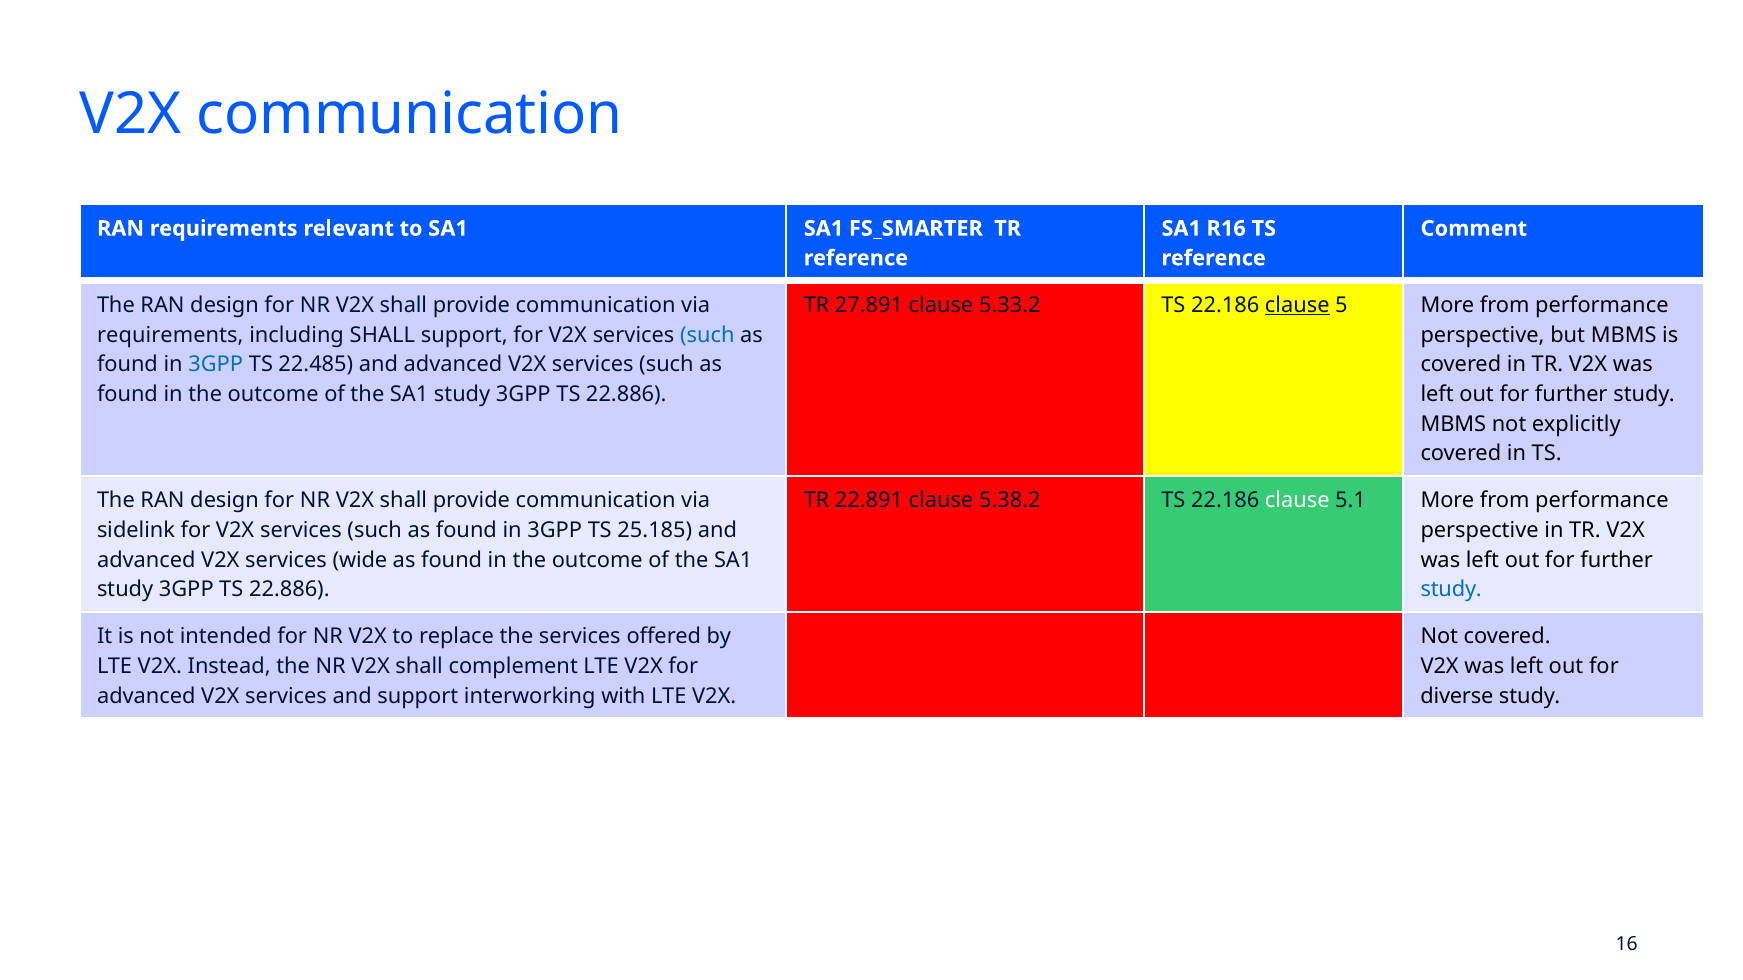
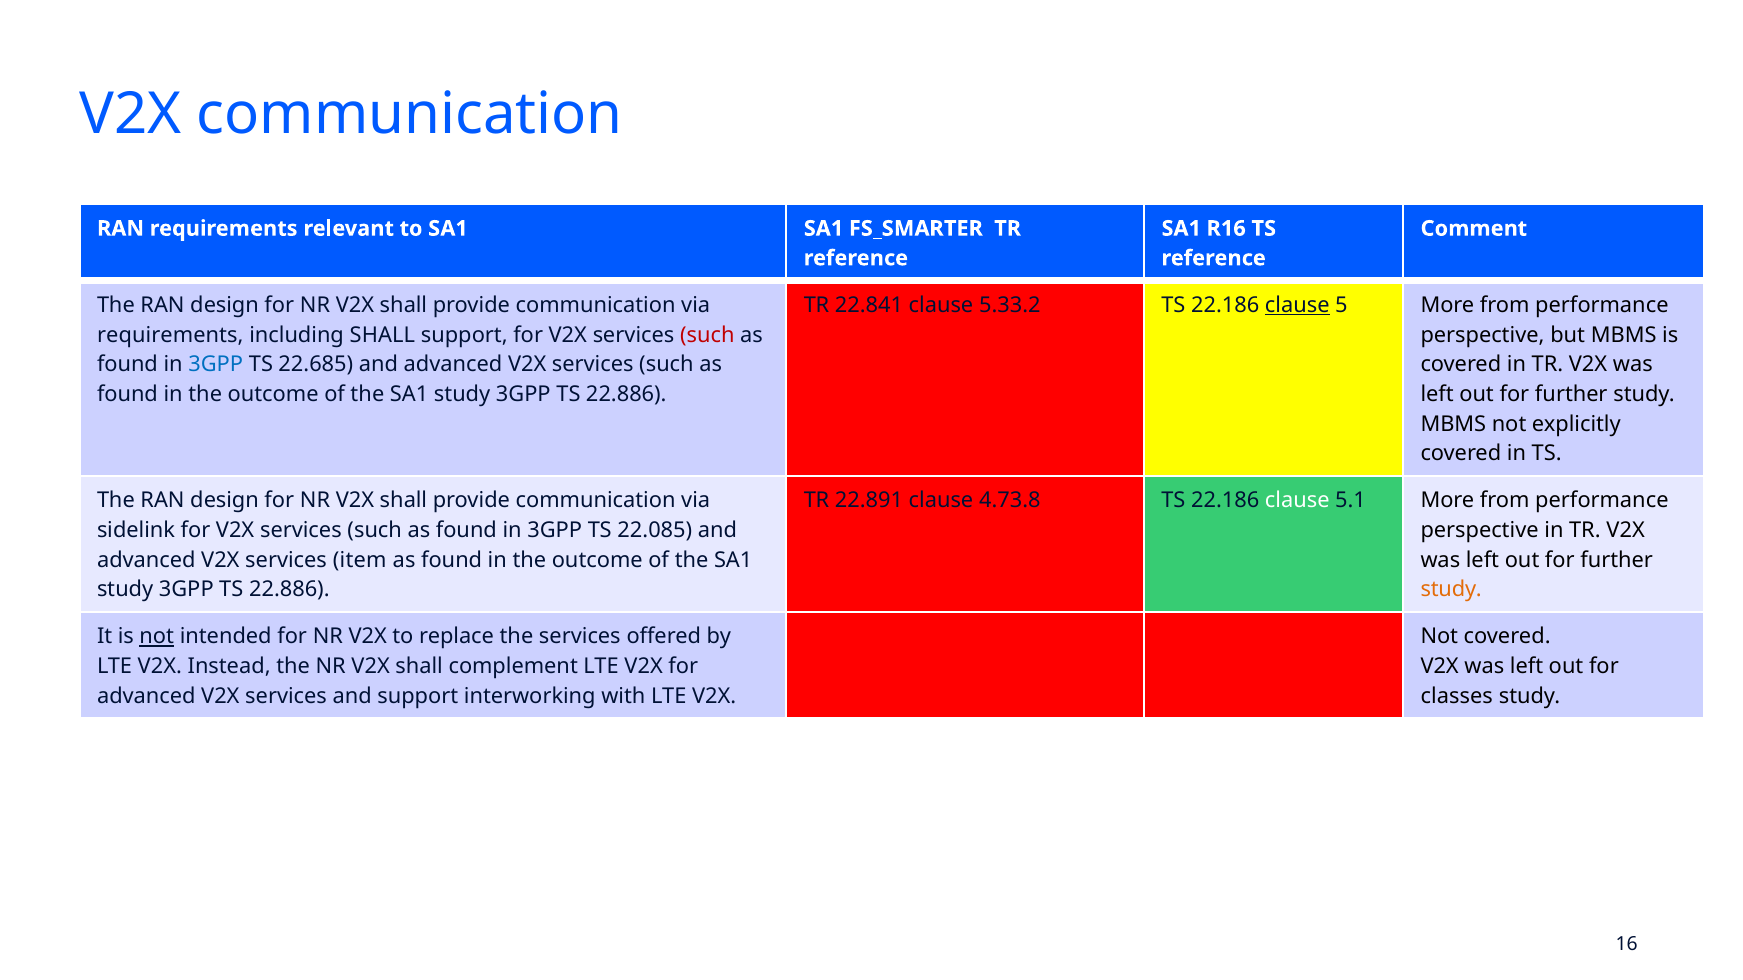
27.891: 27.891 -> 22.841 (869, 305)
such colour: blue -> red (707, 335)
22.485: 22.485 -> 22.685 (316, 365)
5.38.2: 5.38.2 -> 4.73.8 (1010, 501)
25.185: 25.185 -> 22.085 (655, 530)
wide: wide -> item (360, 560)
study colour: blue -> orange (1451, 590)
not underline: none -> present (157, 637)
diverse: diverse -> classes (1457, 696)
